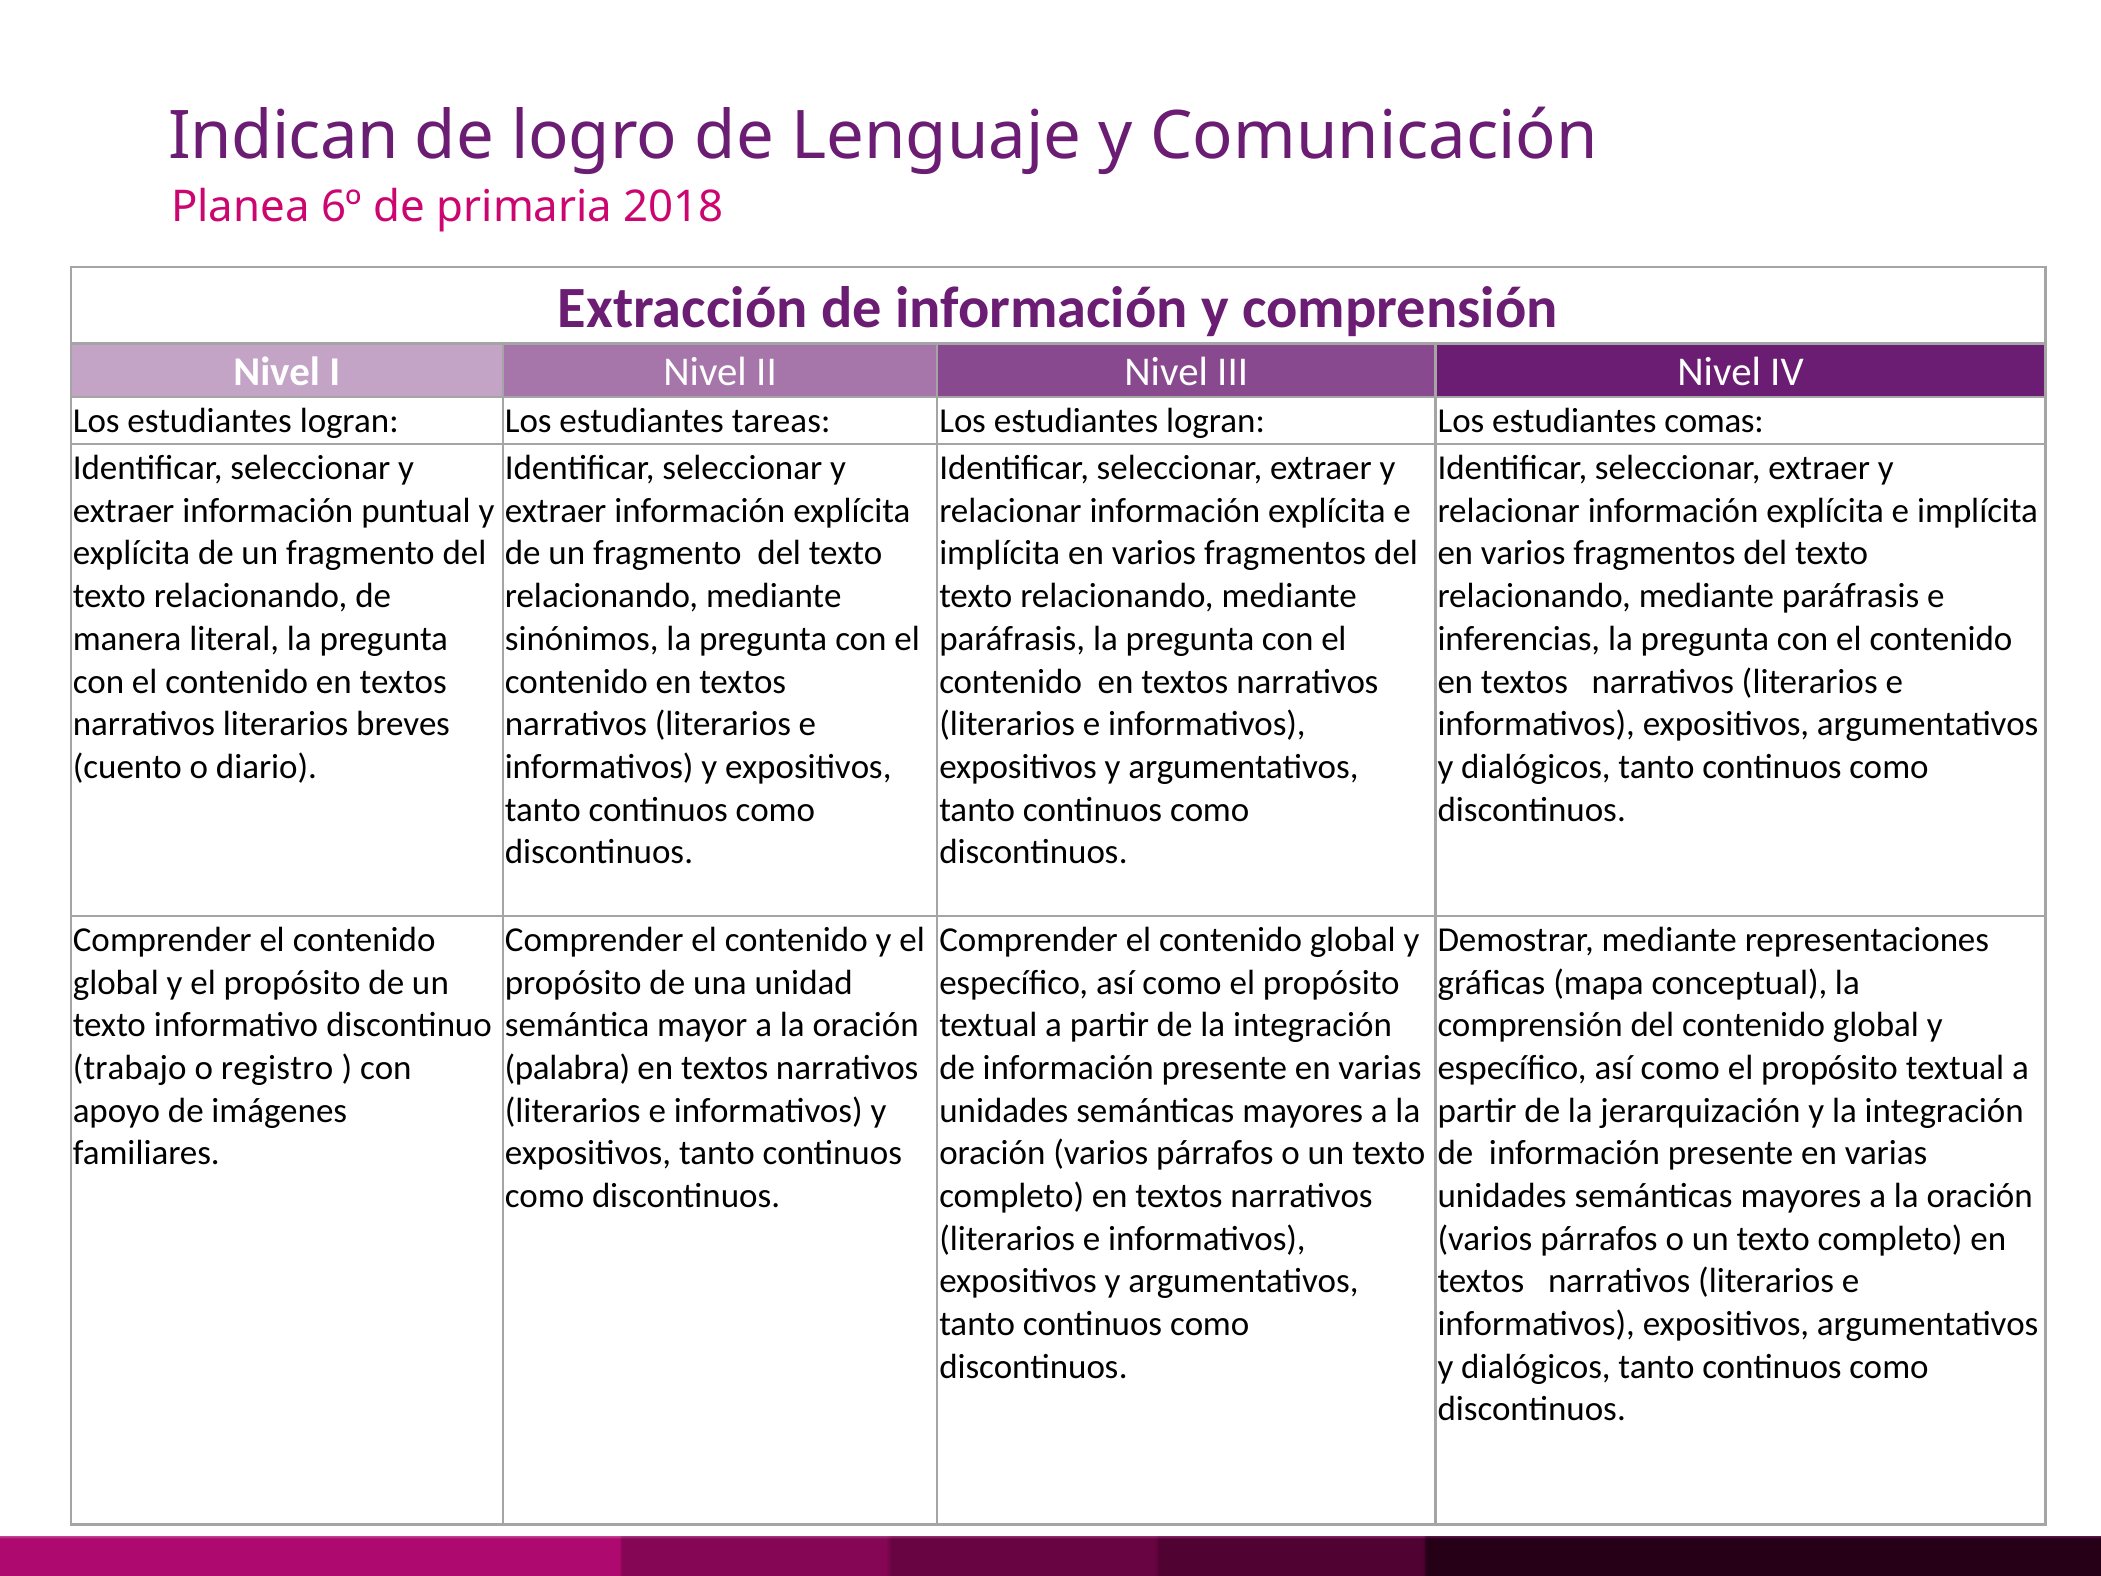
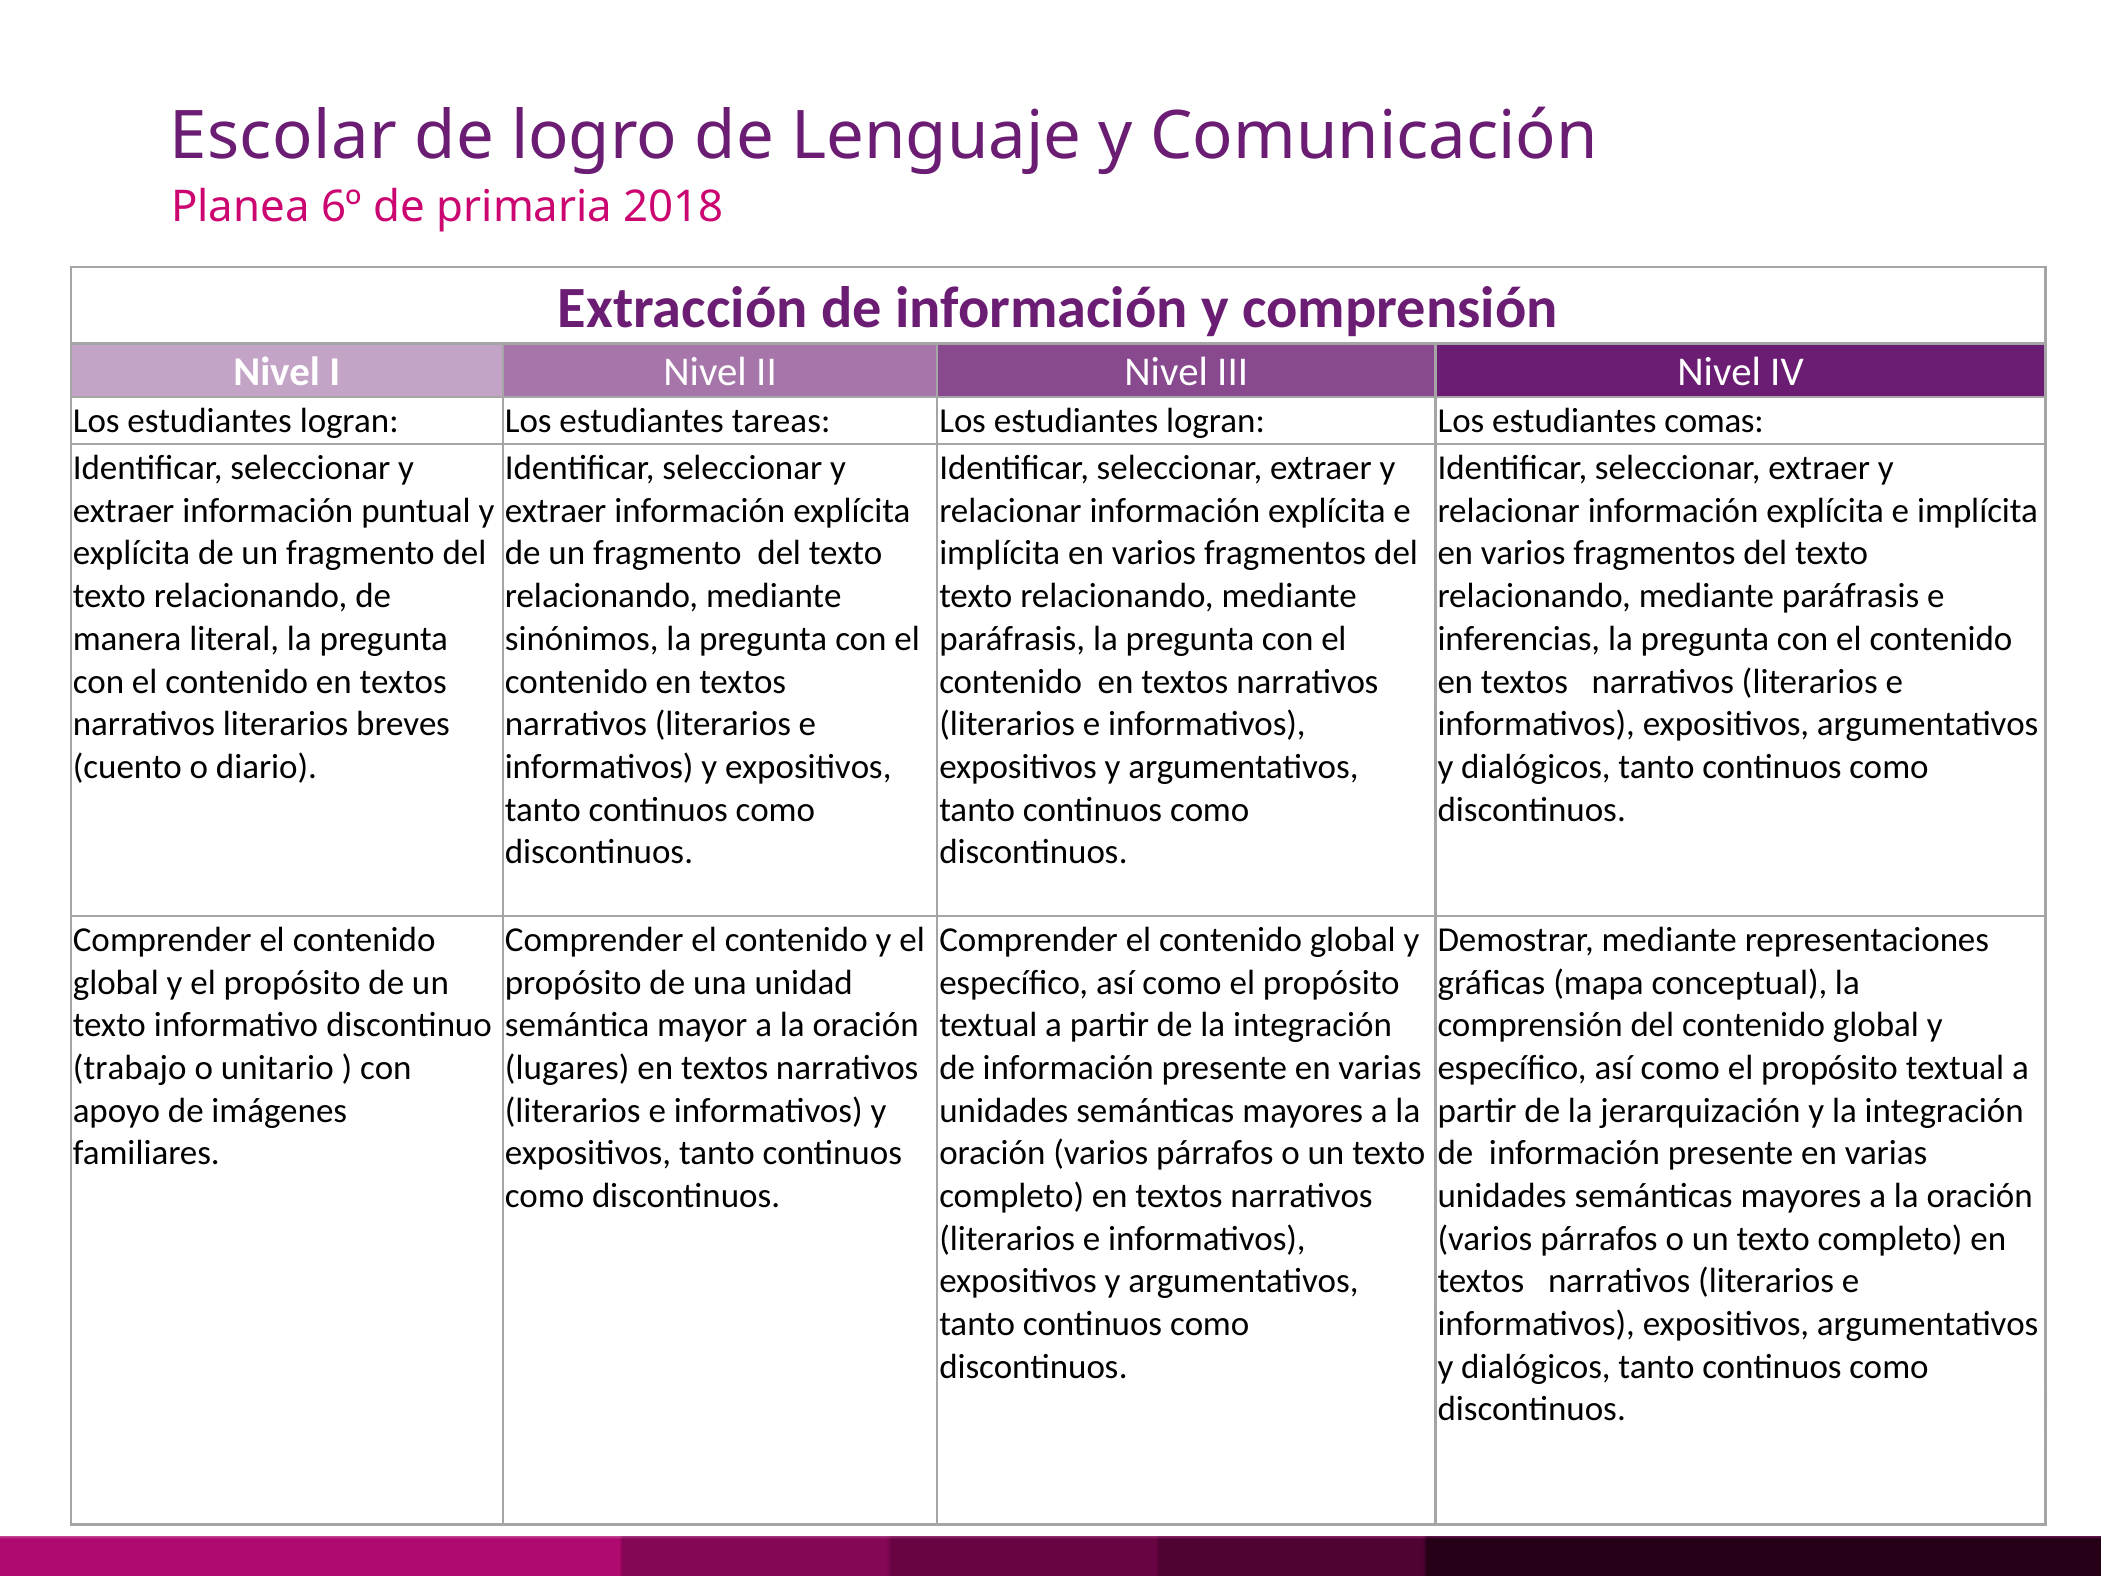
Indican: Indican -> Escolar (283, 136)
registro: registro -> unitario (277, 1068)
palabra: palabra -> lugares (567, 1068)
